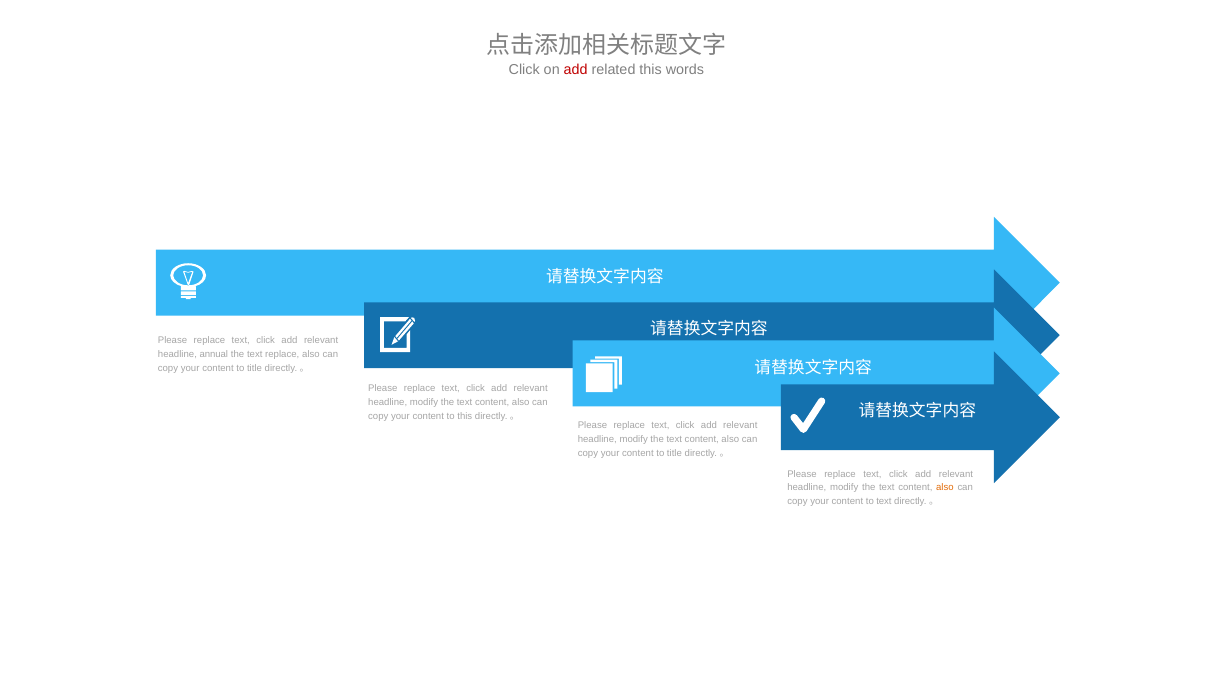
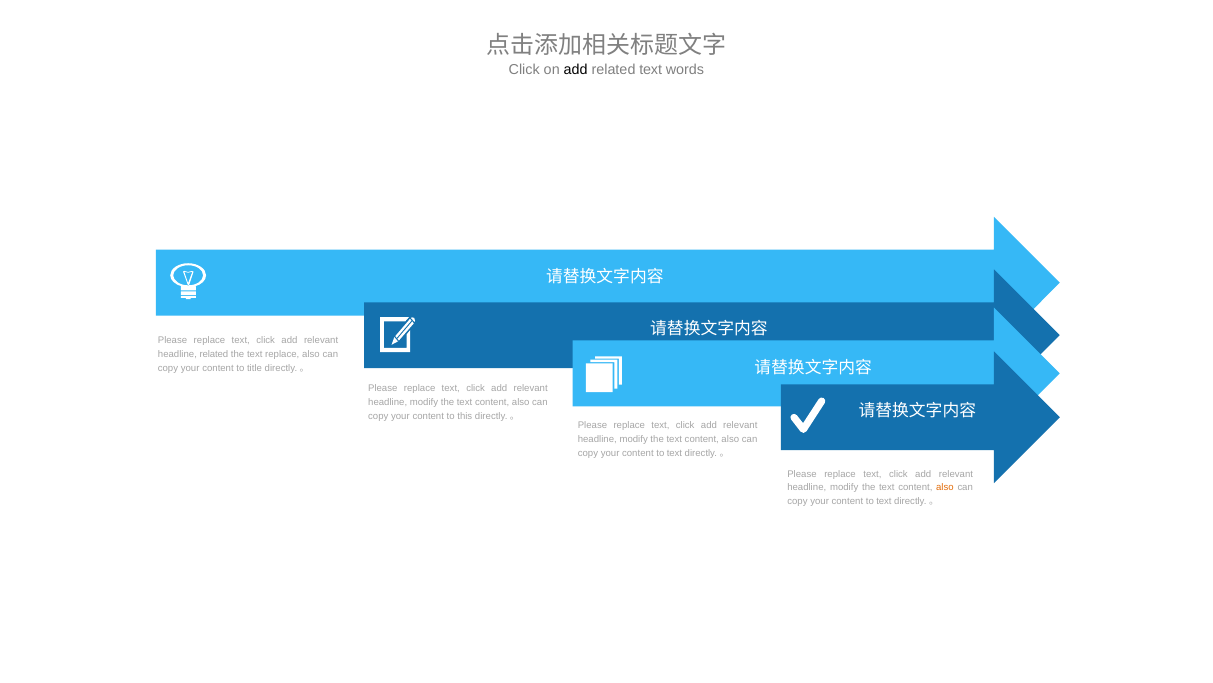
add colour: red -> black (576, 69)
related this: this -> text (651, 69)
headline annual: annual -> related (214, 354)
title: title -> text (674, 453)
